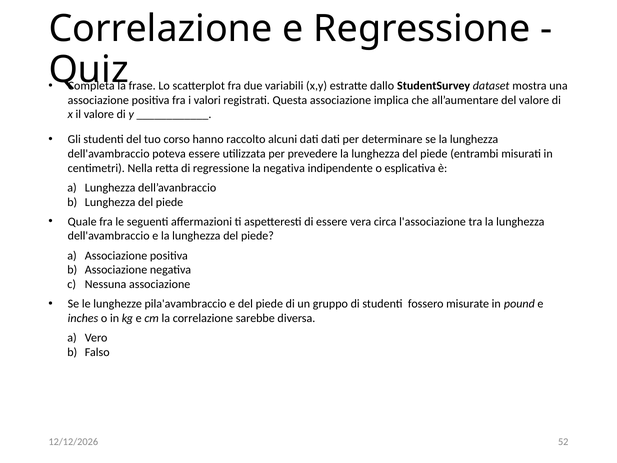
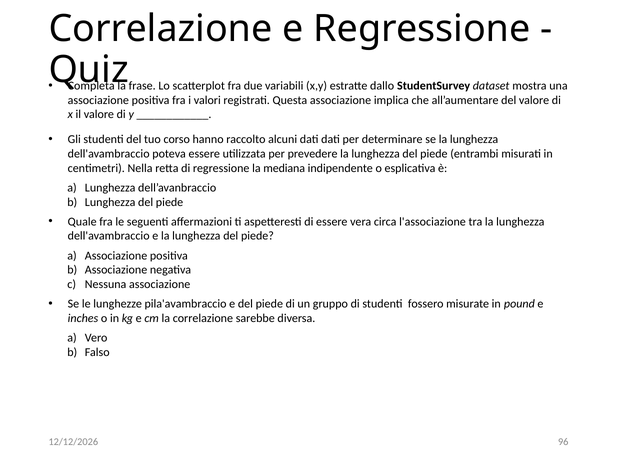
la negativa: negativa -> mediana (284, 168)
52: 52 -> 96 (563, 442)
